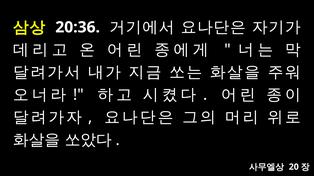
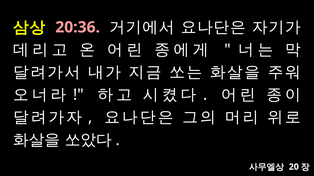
20:36 colour: white -> pink (78, 27)
